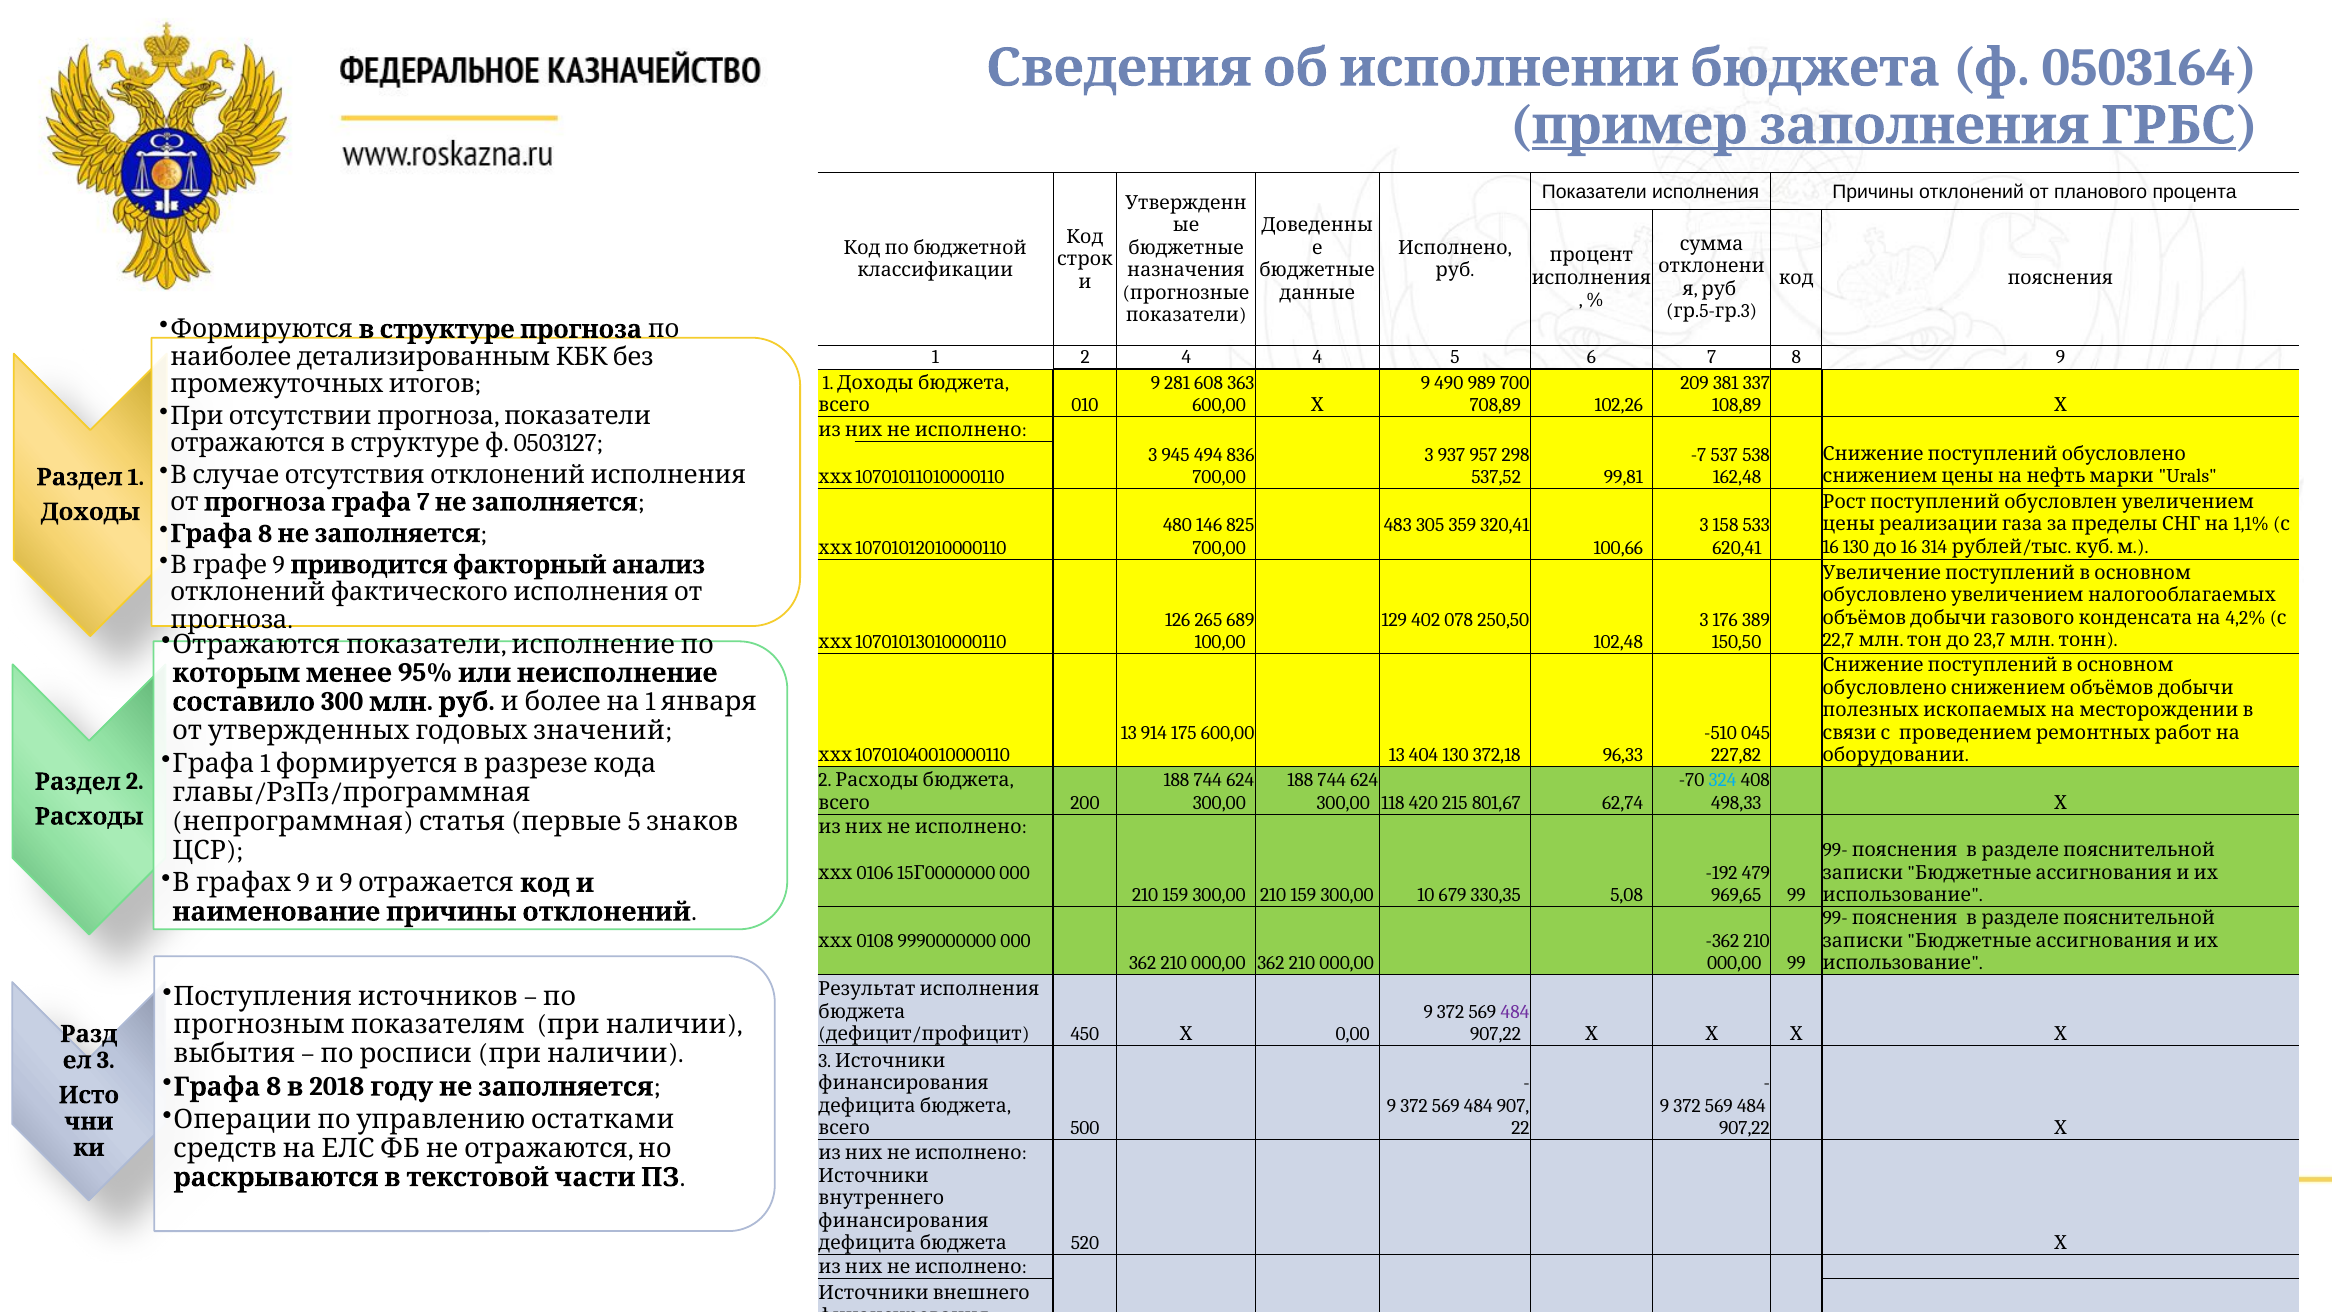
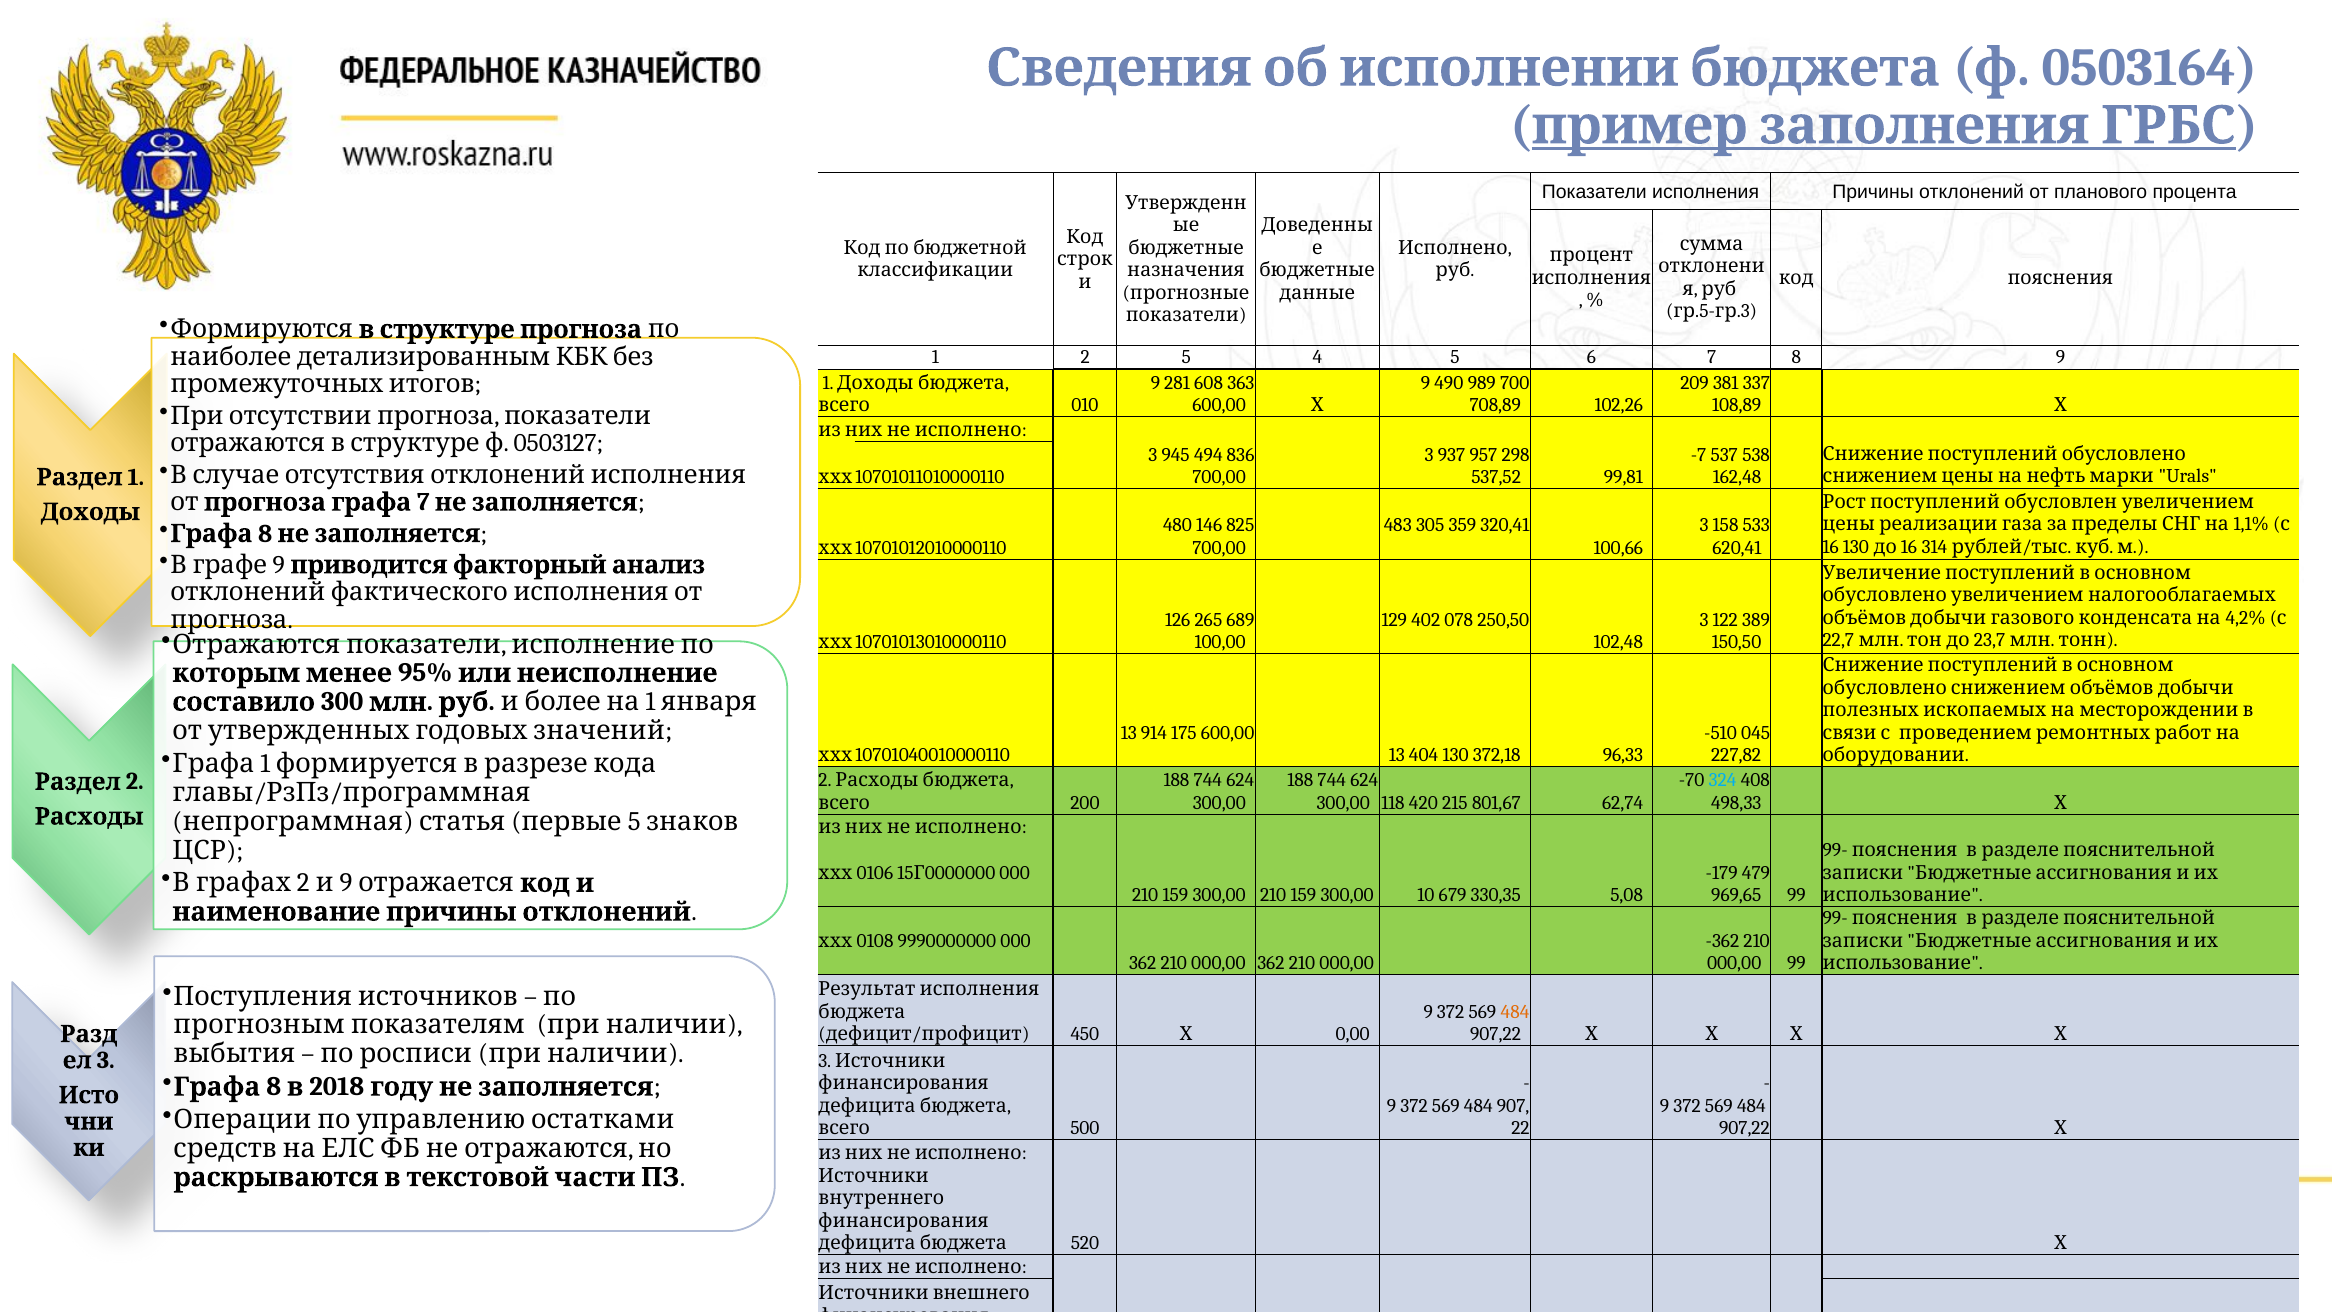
2 4: 4 -> 5 (1186, 357)
176: 176 -> 122 (1725, 620)
-192: -192 -> -179 (1722, 873)
9: 9 -> 2 (303, 883)
484 colour: purple -> orange (1515, 1012)
